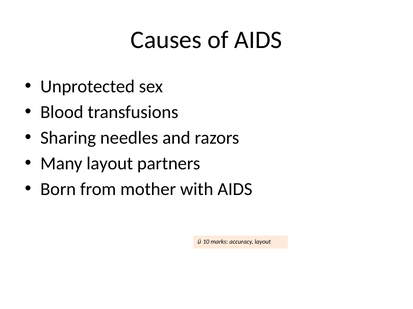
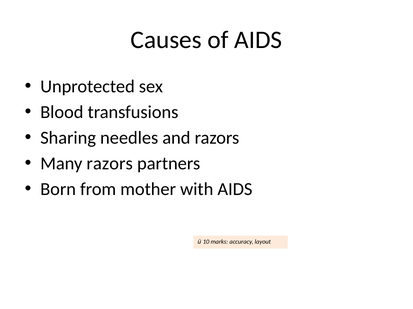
Many layout: layout -> razors (110, 164)
